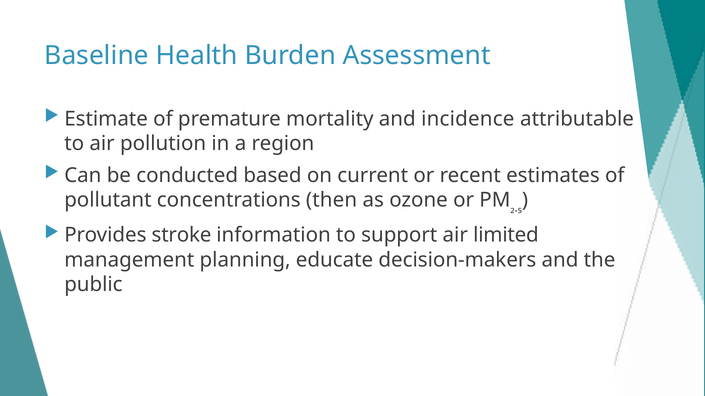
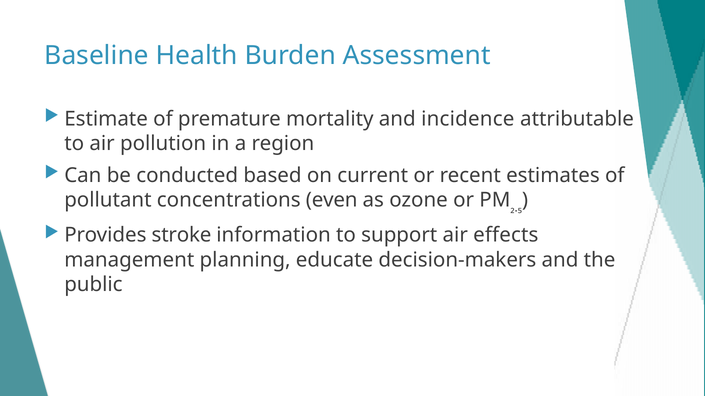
then: then -> even (332, 200)
limited: limited -> effects (506, 235)
